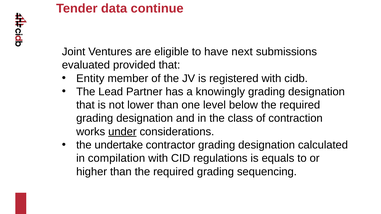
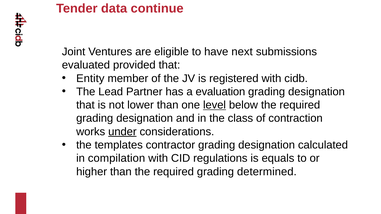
knowingly: knowingly -> evaluation (220, 92)
level underline: none -> present (214, 105)
undertake: undertake -> templates (119, 145)
sequencing: sequencing -> determined (267, 172)
